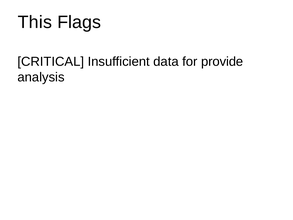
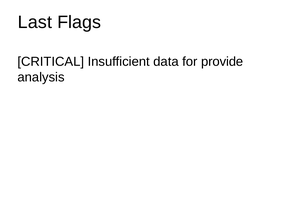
This: This -> Last (35, 22)
